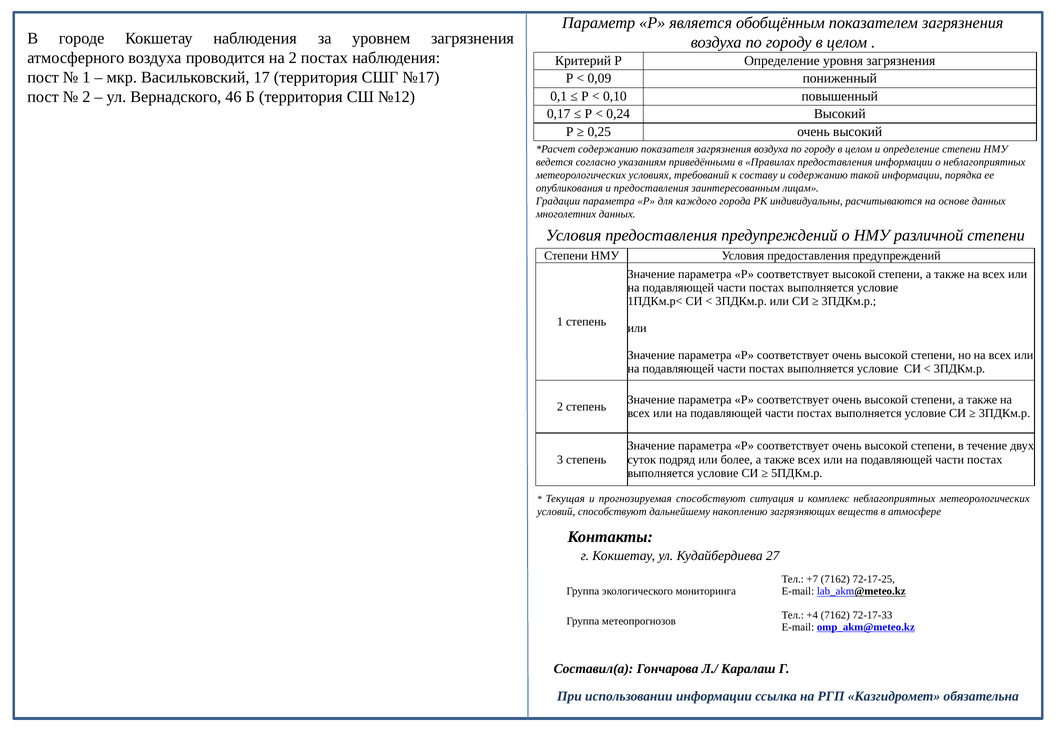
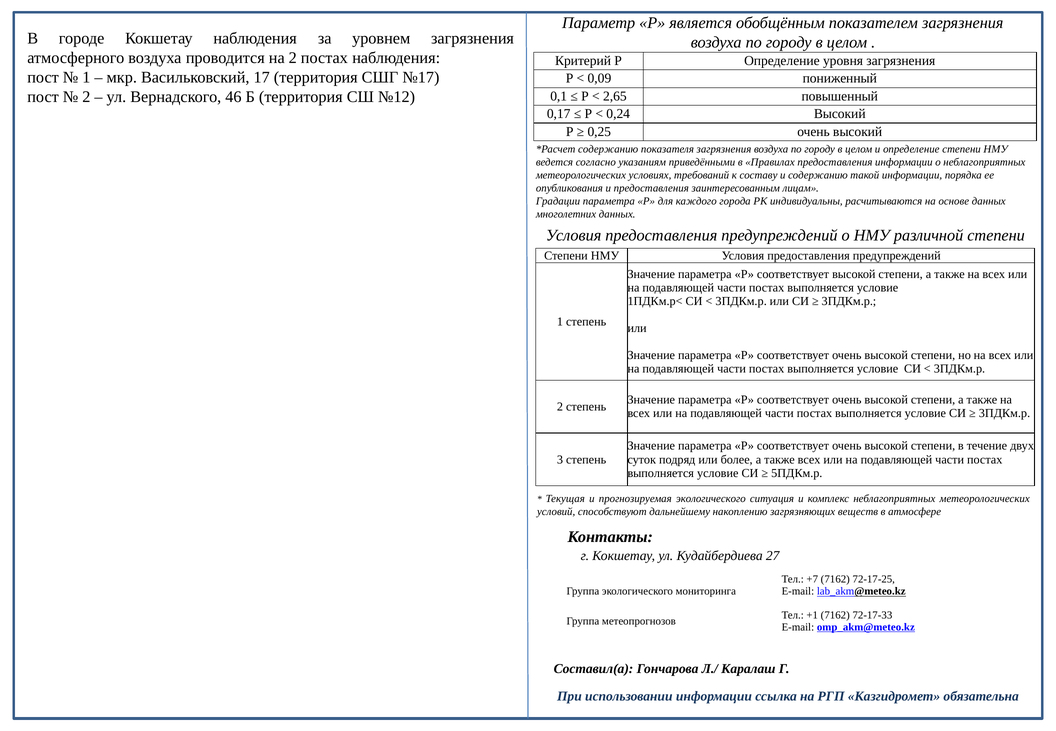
0,10: 0,10 -> 2,65 (615, 96)
прогнозируемая способствуют: способствуют -> экологического (711, 499)
+4: +4 -> +1 (812, 615)
